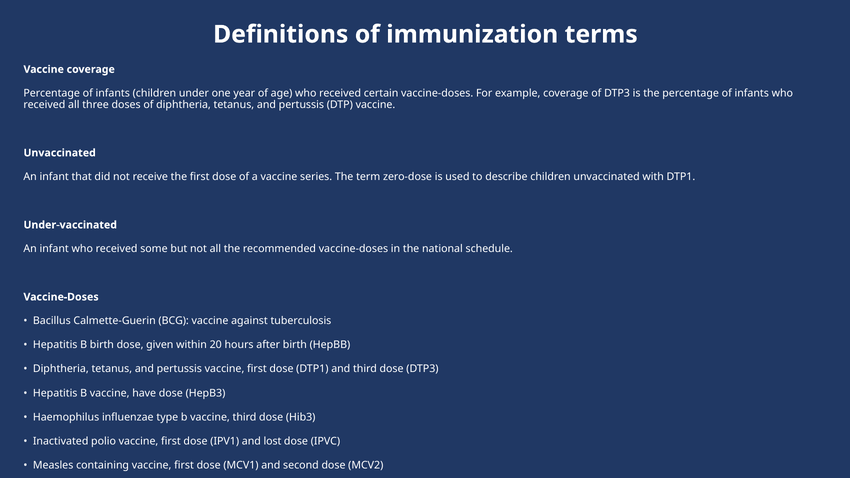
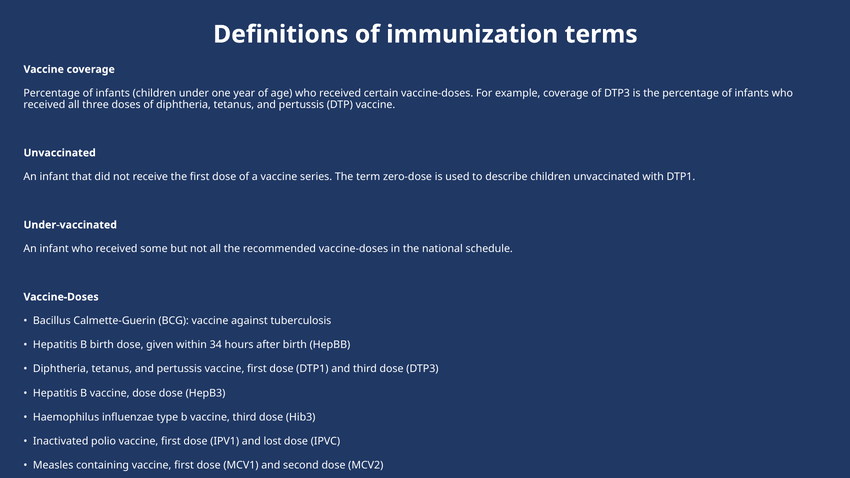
20: 20 -> 34 (216, 345)
vaccine have: have -> dose (144, 393)
